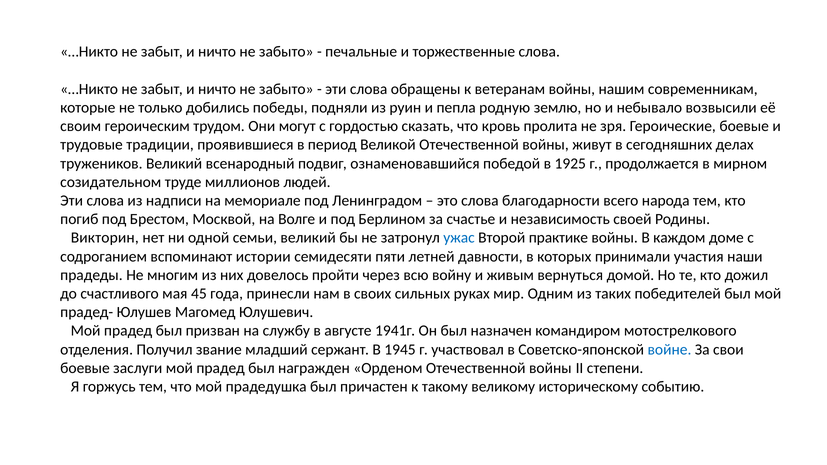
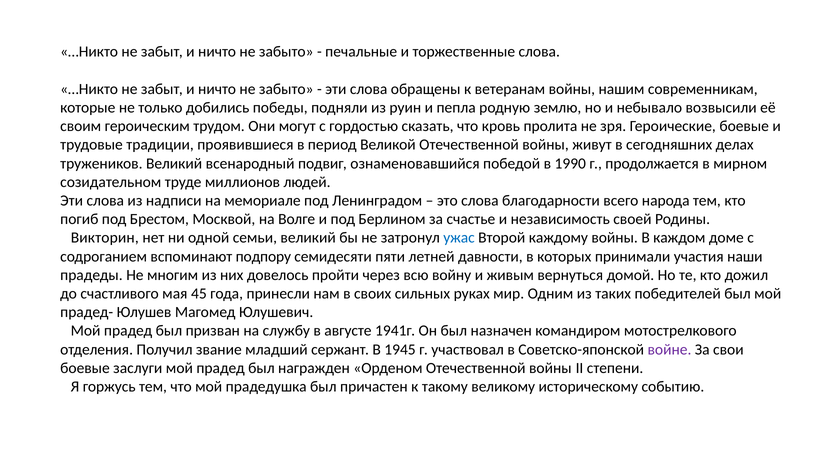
1925: 1925 -> 1990 (570, 163)
практике: практике -> каждому (558, 238)
истории: истории -> подпору (263, 257)
войне colour: blue -> purple (669, 350)
